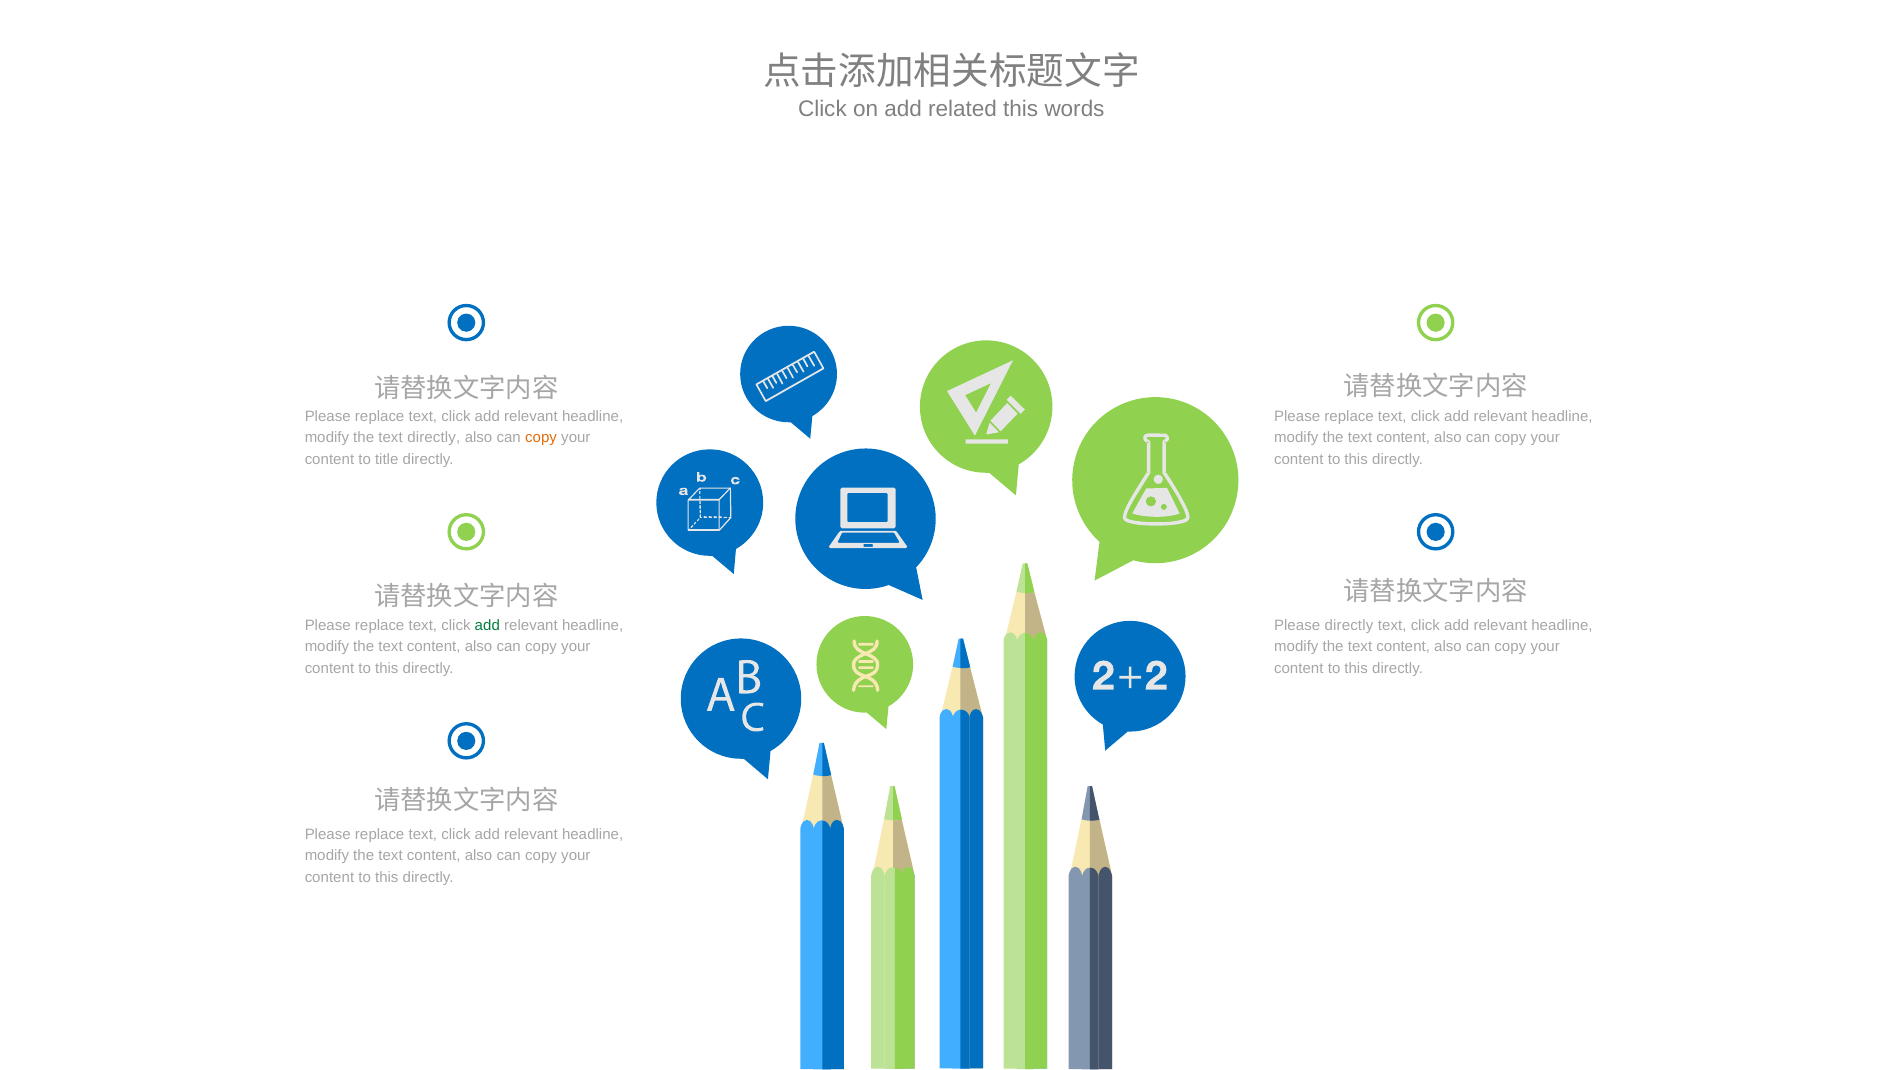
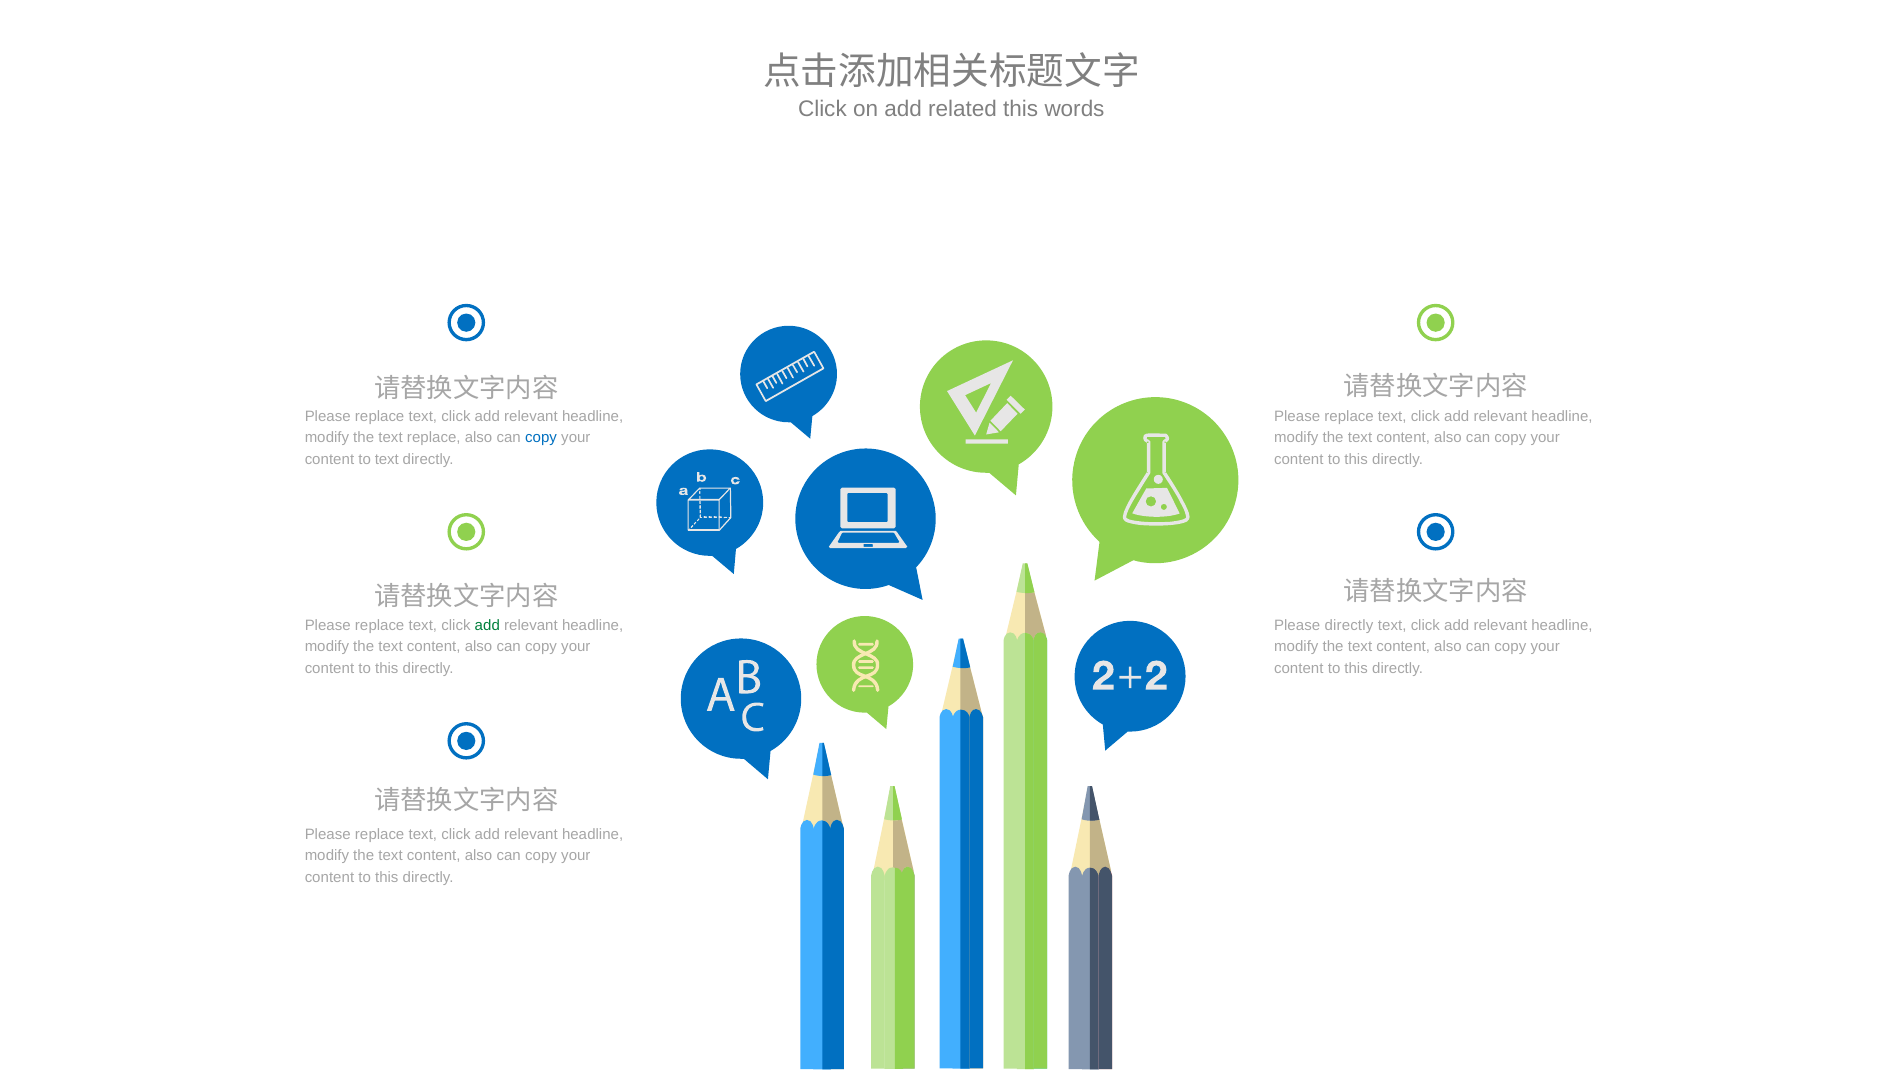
text directly: directly -> replace (434, 438)
copy colour: orange -> blue (541, 438)
to title: title -> text (387, 459)
